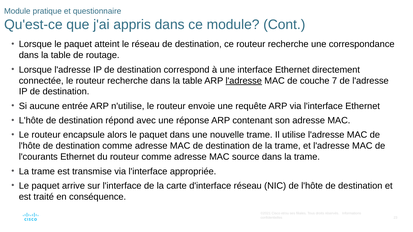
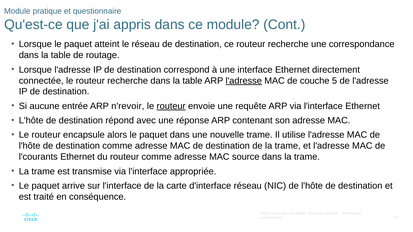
7: 7 -> 5 (335, 81)
n'utilise: n'utilise -> n'revoir (128, 106)
routeur underline: none -> present (171, 106)
